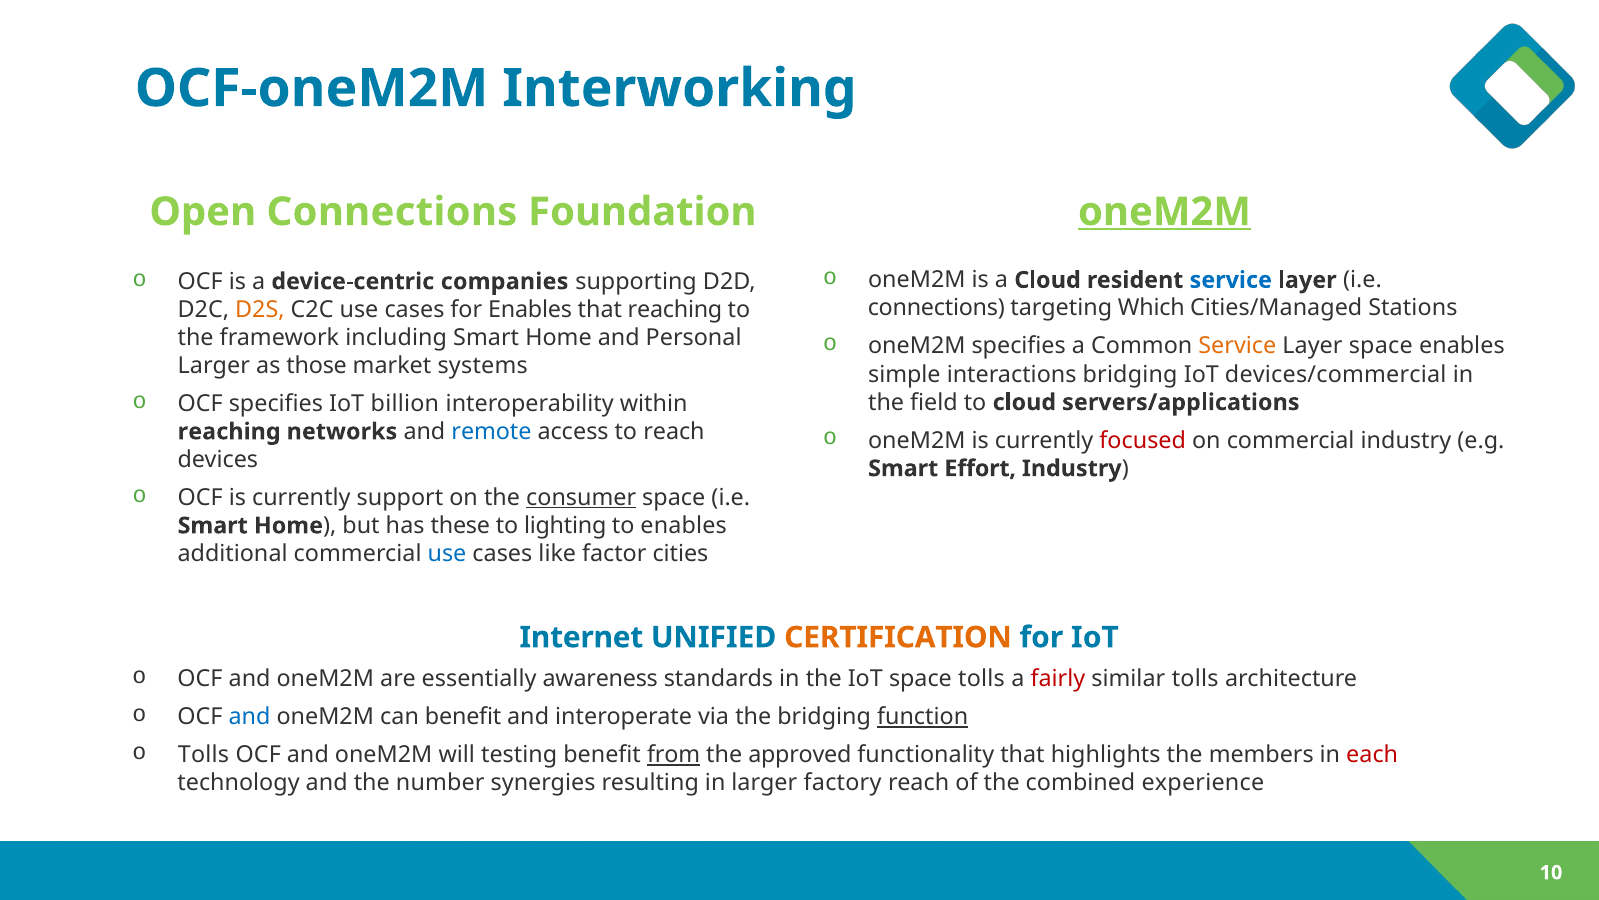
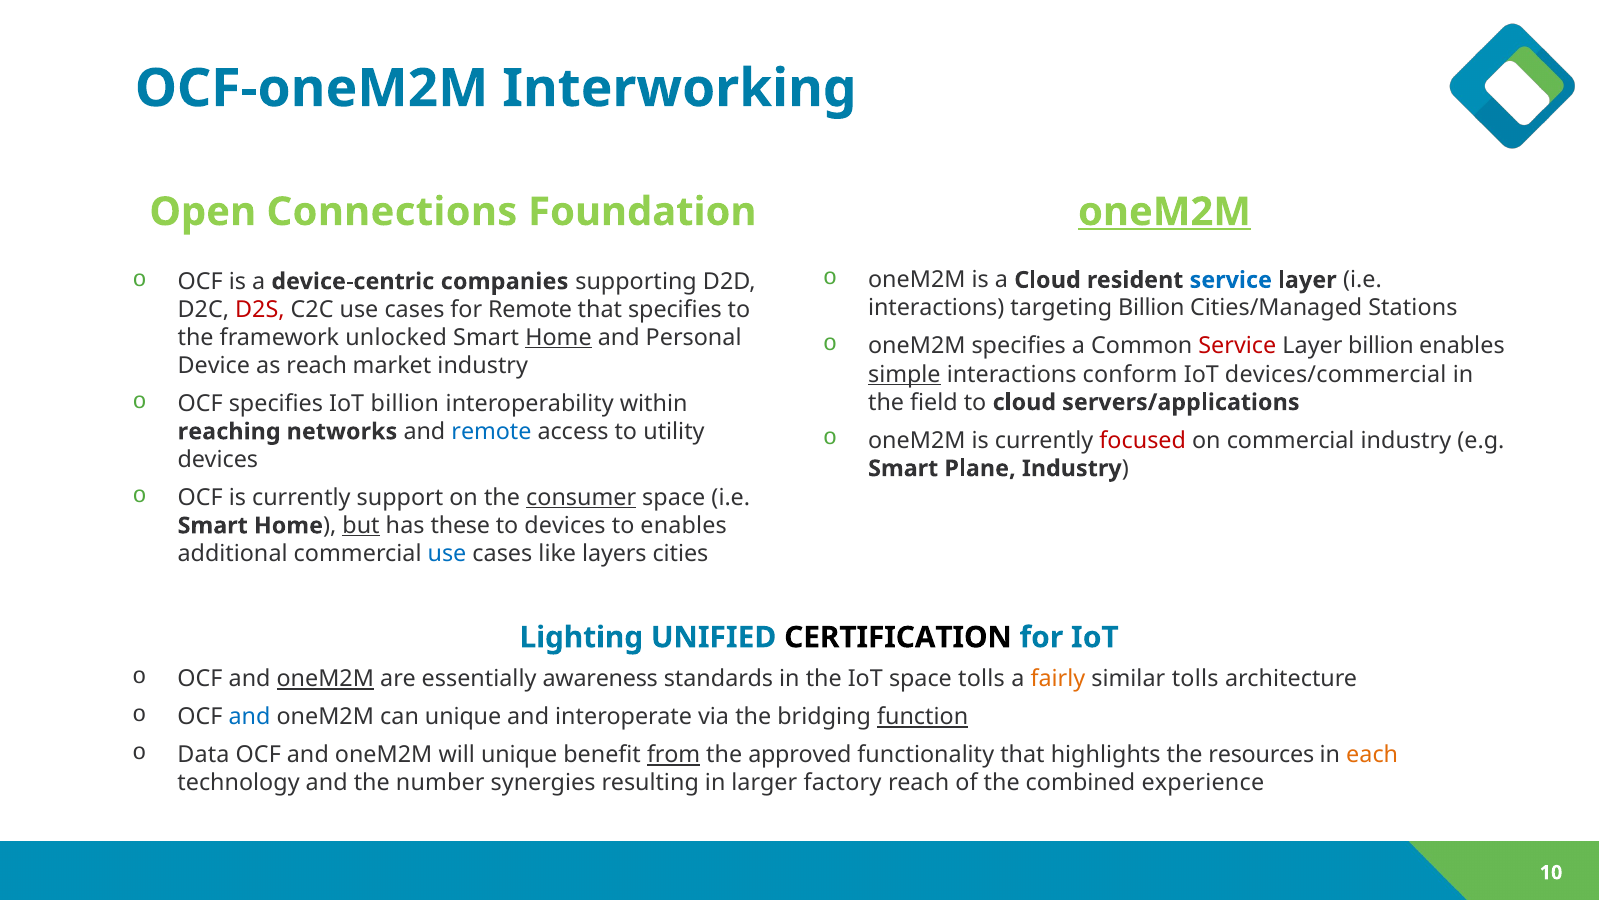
connections: connections -> interactions (936, 308)
targeting Which: Which -> Billion (1151, 308)
D2S colour: orange -> red (260, 309)
for Enables: Enables -> Remote (530, 309)
that reaching: reaching -> specifies (675, 309)
including: including -> unlocked (396, 337)
Home underline: none -> present (558, 337)
Service colour: orange -> red (1237, 346)
Layer space: space -> billion (1381, 346)
Larger: Larger -> Device (214, 365)
as those: those -> reach (317, 365)
market systems: systems -> industry (483, 365)
simple underline: none -> present (904, 374)
interactions bridging: bridging -> conform (1130, 374)
to reach: reach -> utility (674, 431)
Effort: Effort -> Plane (980, 468)
but underline: none -> present (361, 525)
to lighting: lighting -> devices (565, 525)
factor: factor -> layers (614, 553)
Internet: Internet -> Lighting (581, 637)
CERTIFICATION colour: orange -> black (898, 637)
oneM2M underline: none -> present (325, 679)
fairly colour: red -> orange (1058, 679)
can benefit: benefit -> unique (463, 717)
Tolls: Tolls -> Data (203, 755)
will testing: testing -> unique (519, 755)
members: members -> resources (1261, 755)
each colour: red -> orange (1372, 755)
